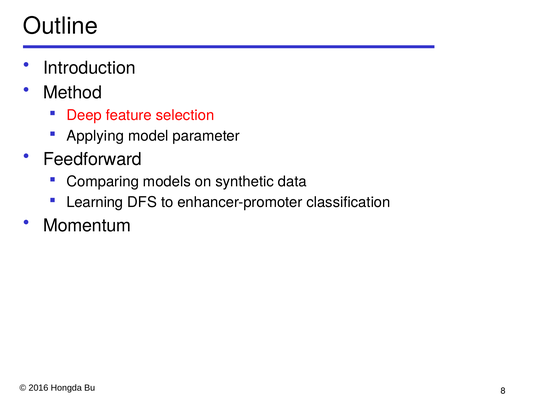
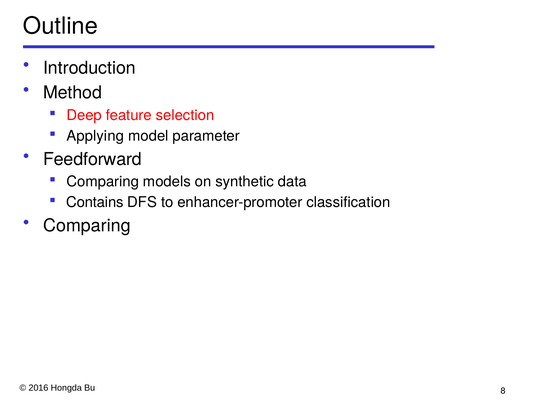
Learning: Learning -> Contains (95, 202)
Momentum: Momentum -> Comparing (87, 225)
